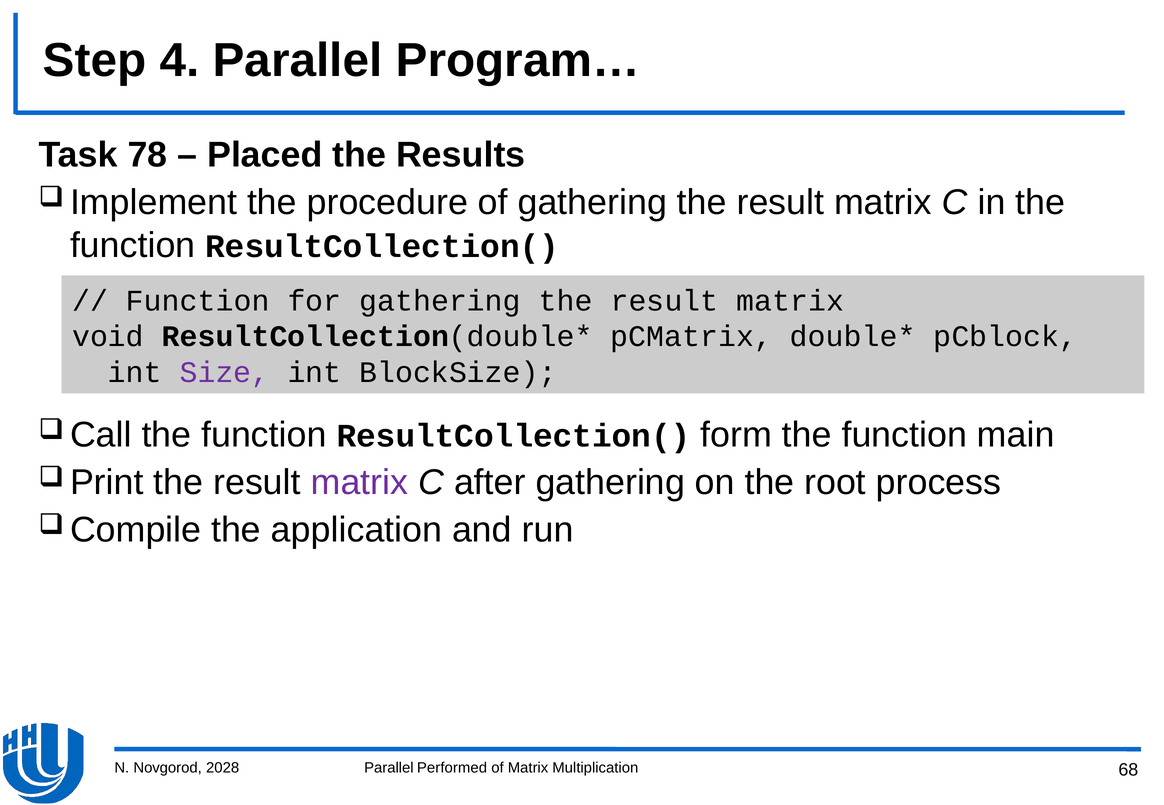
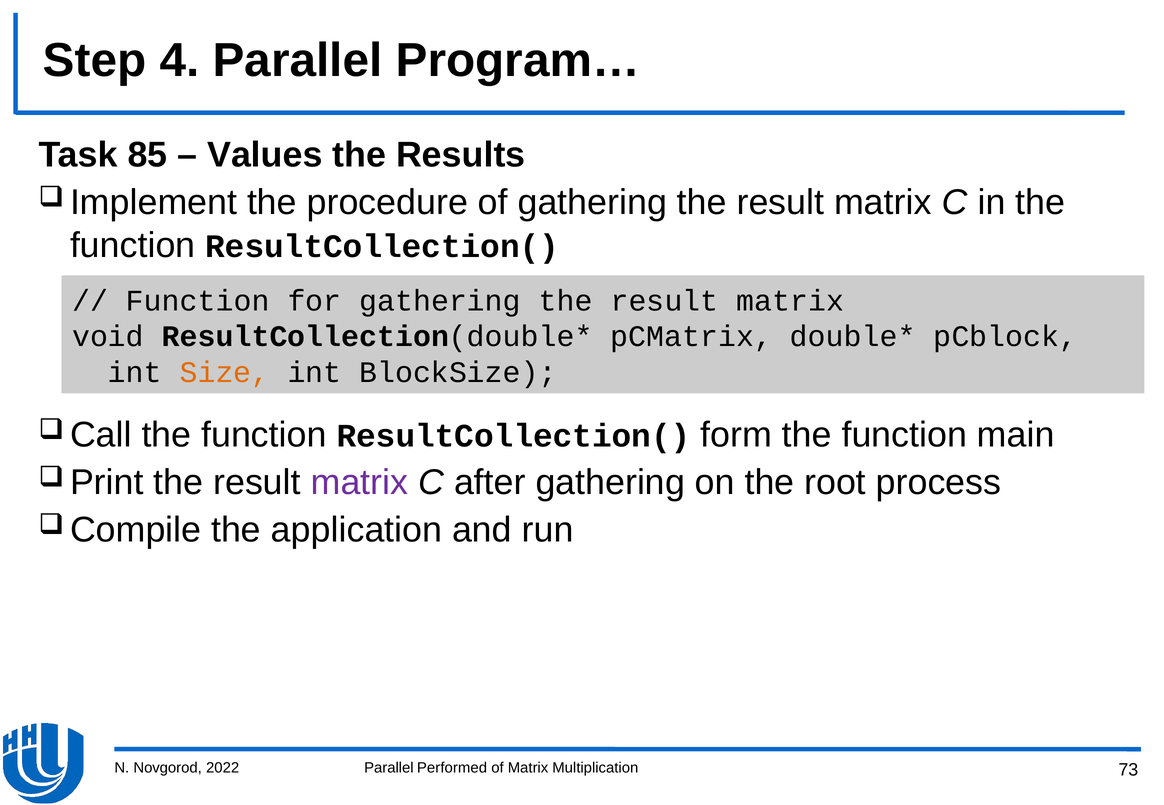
78: 78 -> 85 (147, 155)
Placed: Placed -> Values (265, 155)
Size colour: purple -> orange (224, 373)
2028: 2028 -> 2022 (223, 768)
68: 68 -> 73 (1128, 770)
